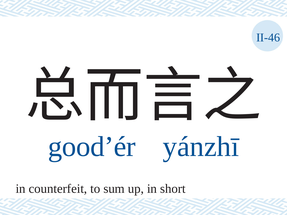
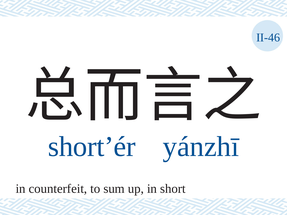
good’ér: good’ér -> short’ér (92, 147)
